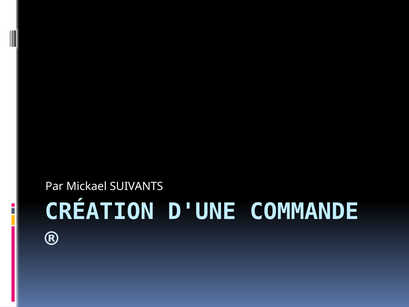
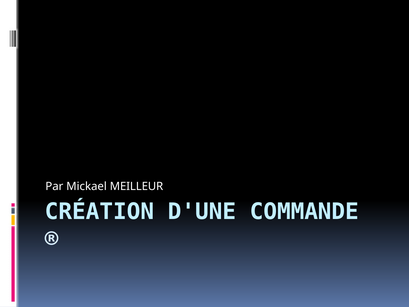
SUIVANTS: SUIVANTS -> MEILLEUR (136, 186)
